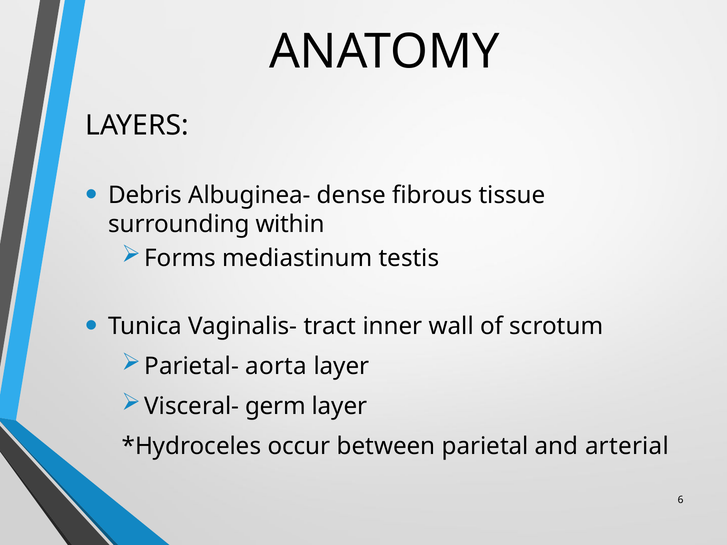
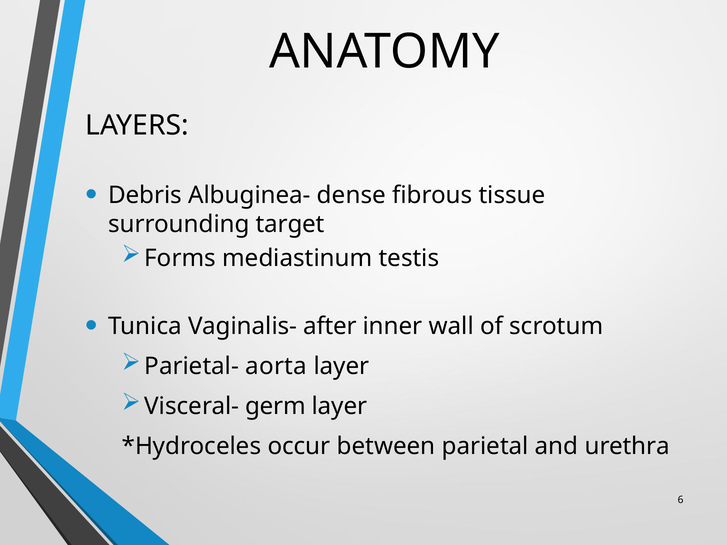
within: within -> target (290, 225)
tract: tract -> after (330, 326)
arterial: arterial -> urethra (627, 446)
